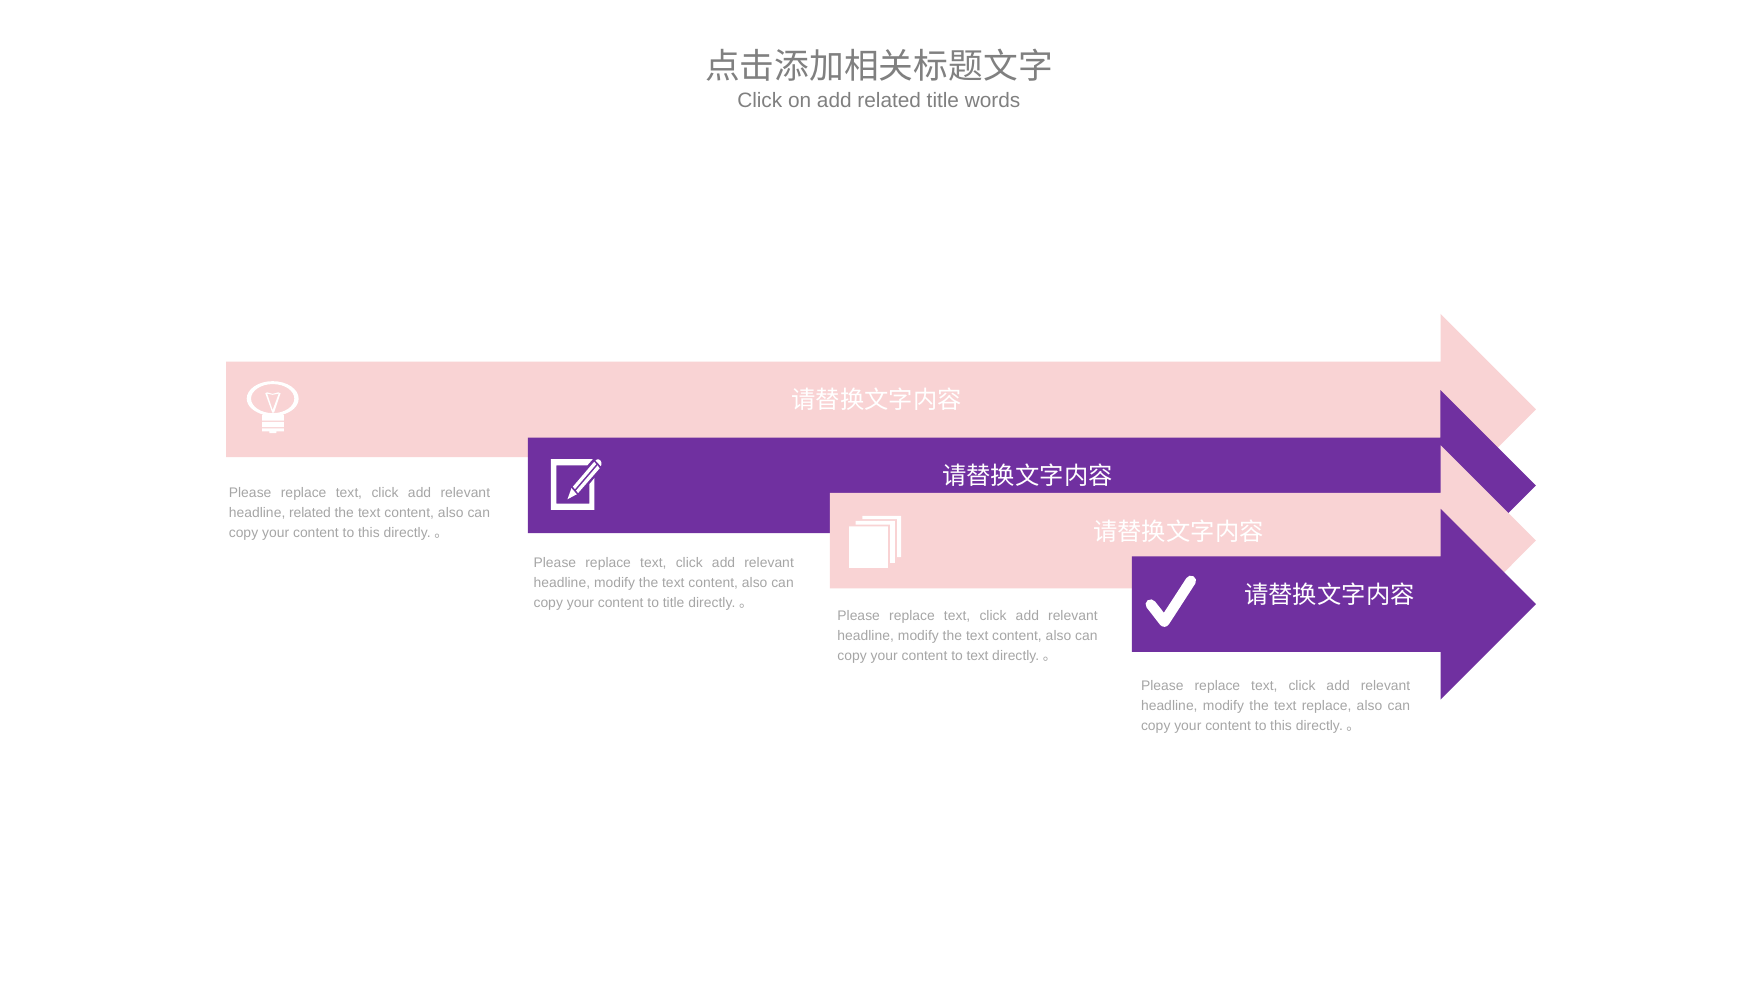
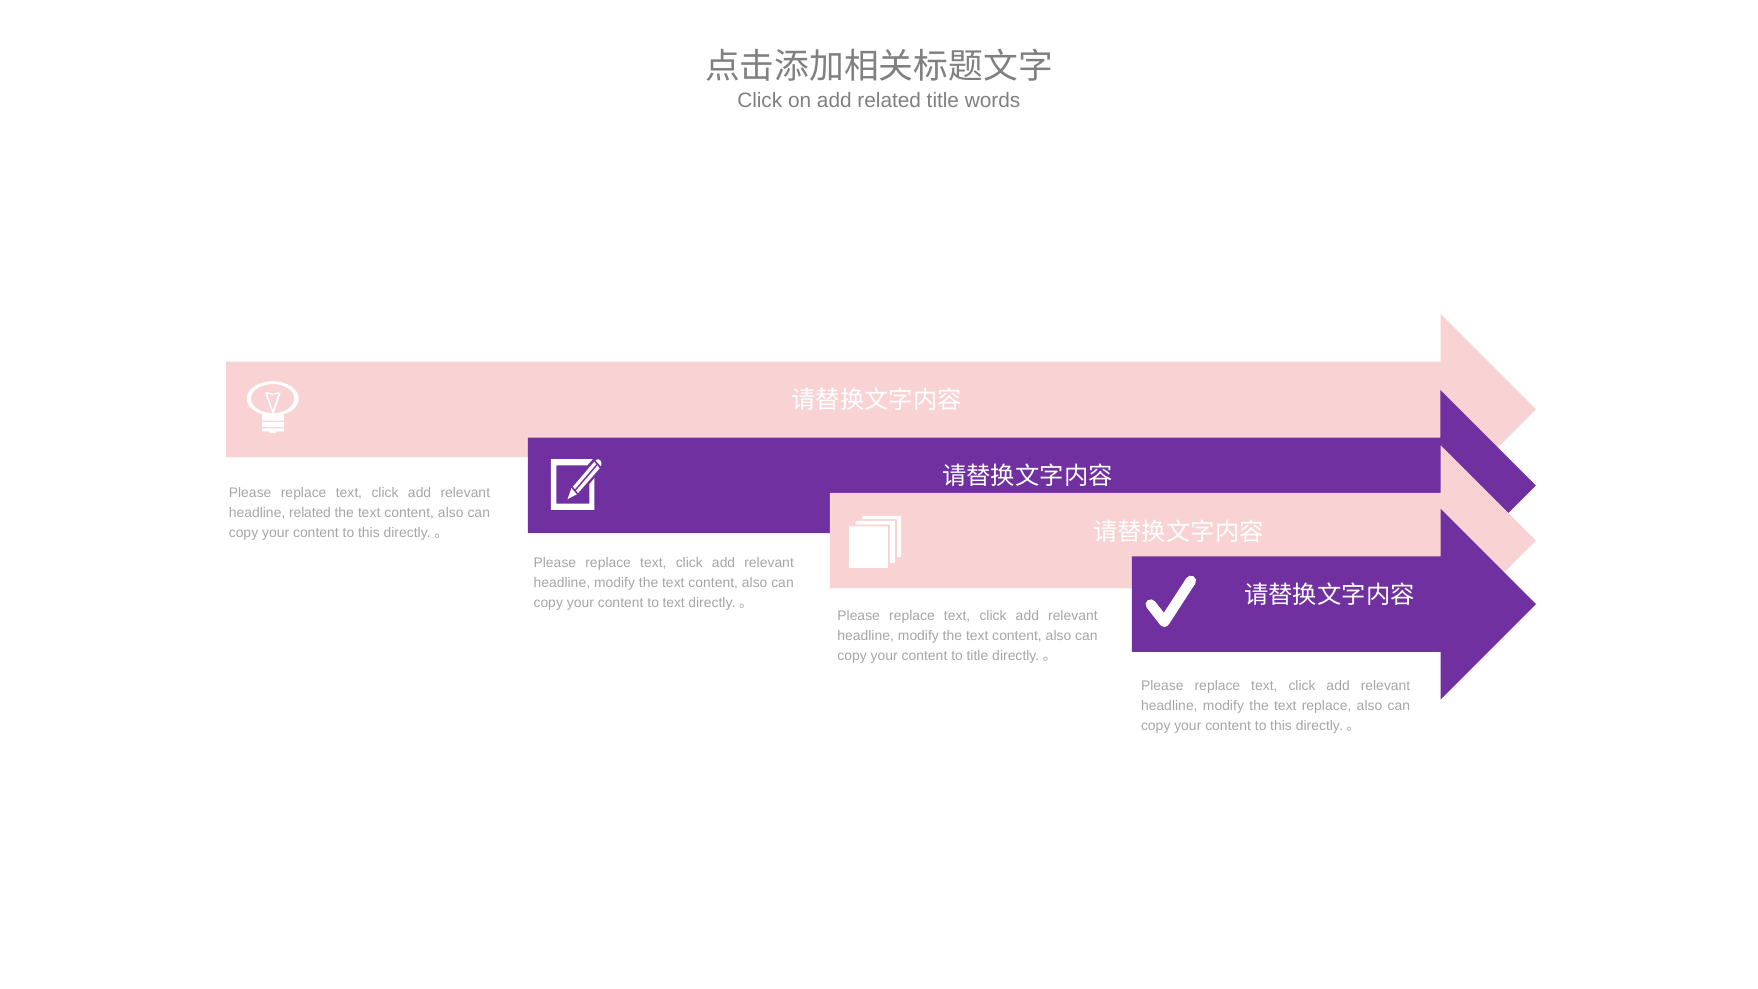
to title: title -> text (674, 603)
to text: text -> title (977, 656)
